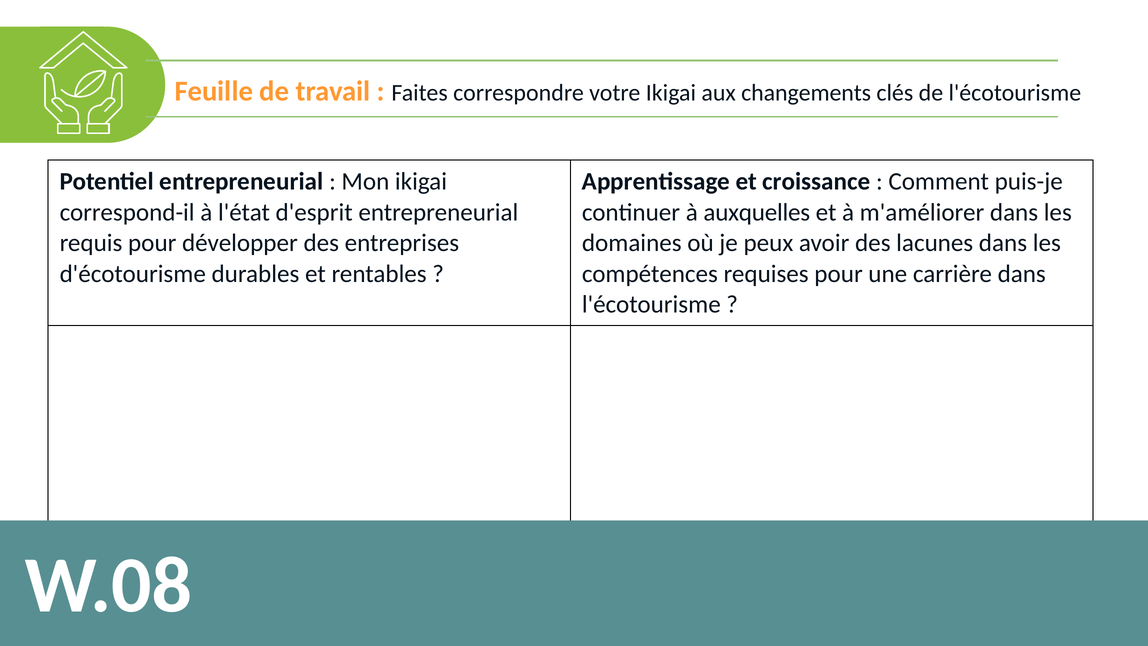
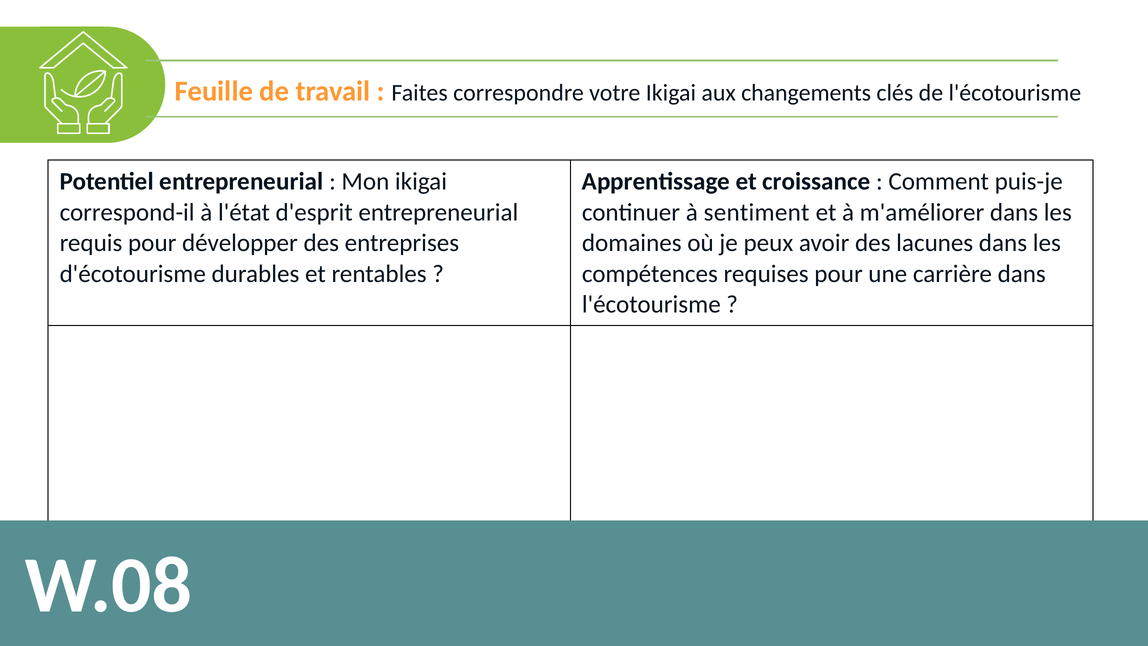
auxquelles: auxquelles -> sentiment (757, 212)
